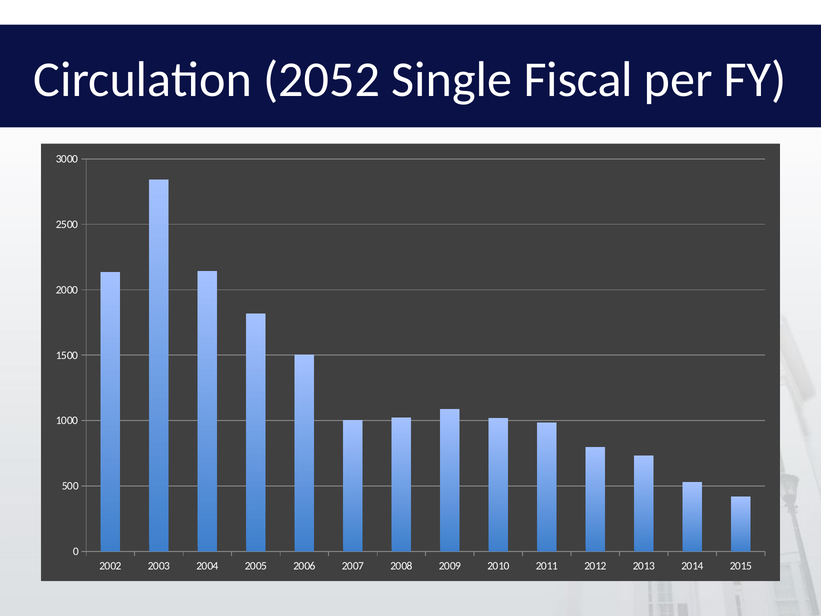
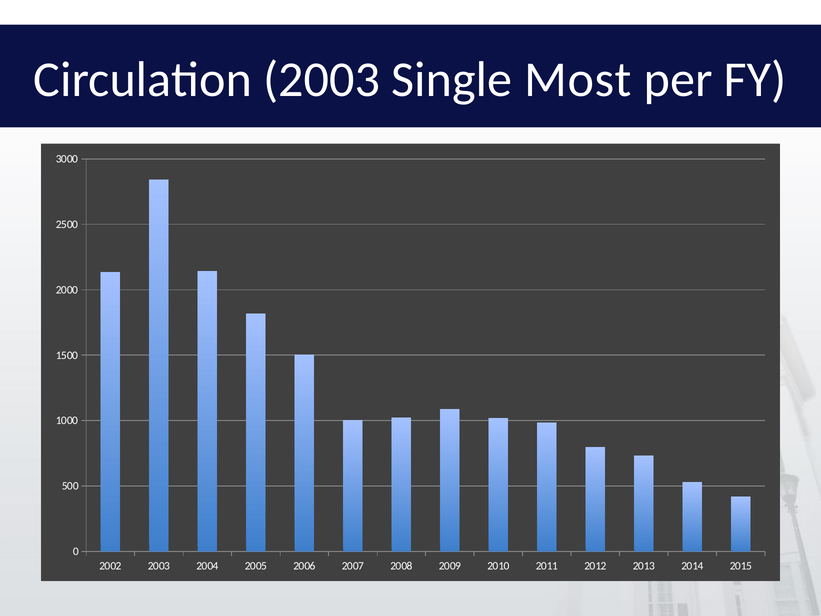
Circulation 2052: 2052 -> 2003 (322, 79)
Fiscal: Fiscal -> Most (578, 79)
